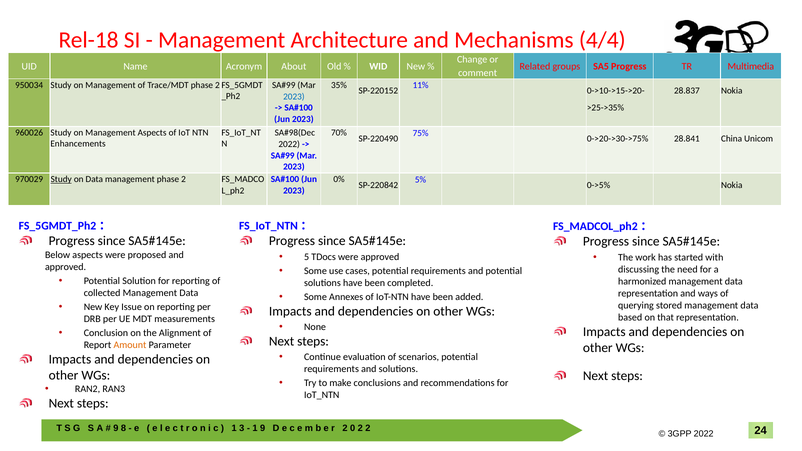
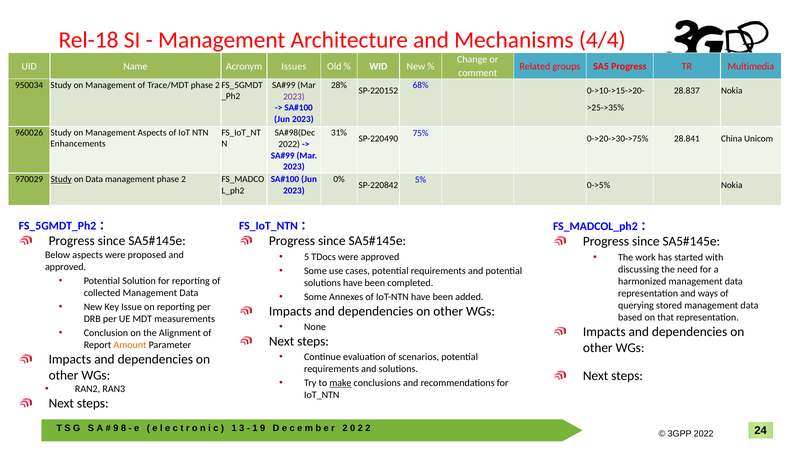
About: About -> Issues (294, 66)
35%: 35% -> 28% (339, 85)
11%: 11% -> 68% (421, 85)
2023 colour: blue -> purple (294, 97)
70%: 70% -> 31% (339, 133)
make underline: none -> present (340, 383)
